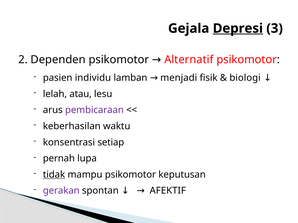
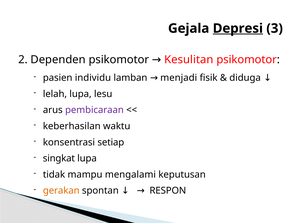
Alternatif: Alternatif -> Kesulitan (189, 60)
biologi: biologi -> diduga (245, 78)
lelah atau: atau -> lupa (81, 94)
pernah: pernah -> singkat (59, 159)
tidak underline: present -> none (54, 175)
mampu psikomotor: psikomotor -> mengalami (130, 175)
gerakan colour: purple -> orange (61, 191)
AFEKTIF: AFEKTIF -> RESPON (168, 191)
